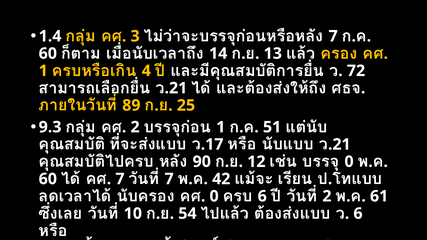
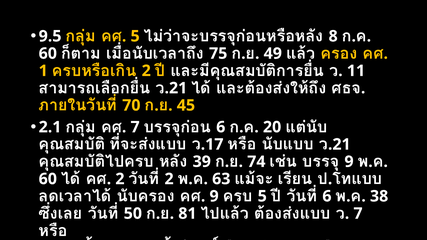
1.4: 1.4 -> 9.5 (50, 36)
3: 3 -> 5 (135, 36)
7: 7 -> 8 (333, 36)
14: 14 -> 75 (218, 54)
13: 13 -> 49 (273, 54)
72: 72 -> 11 (356, 71)
4: 4 -> 2 (146, 71)
89: 89 -> 70 (131, 105)
25: 25 -> 45 (186, 105)
9.3: 9.3 -> 2.1 (50, 127)
2: 2 -> 7 (135, 127)
1: 1 -> 6 (221, 127)
51: 51 -> 20 (272, 127)
90: 90 -> 39 (202, 162)
12: 12 -> 74 (256, 162)
0: 0 -> 9 (349, 162)
7: 7 -> 2 (120, 179)
7: 7 -> 2 (169, 179)
42: 42 -> 63 (221, 179)
0: 0 -> 9 (214, 196)
6: 6 -> 5 (262, 196)
2: 2 -> 6 (327, 196)
61: 61 -> 38 (379, 196)
10: 10 -> 50 (133, 214)
54: 54 -> 81 (187, 214)
6: 6 -> 7 (358, 214)
